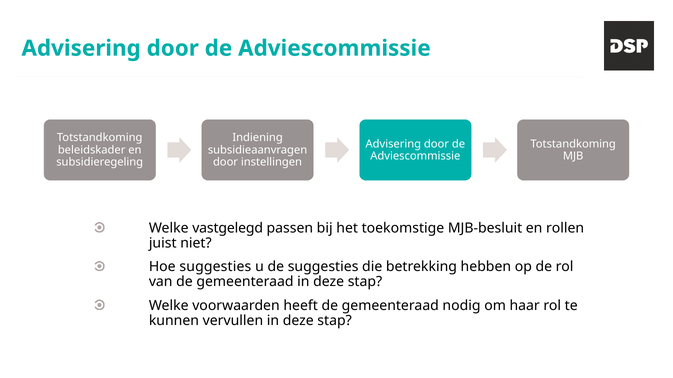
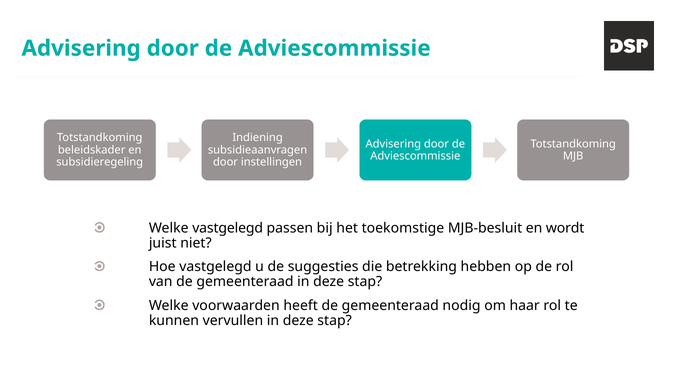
rollen: rollen -> wordt (565, 228)
Hoe suggesties: suggesties -> vastgelegd (215, 267)
